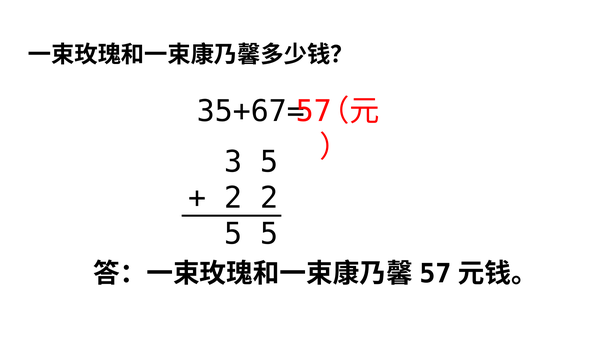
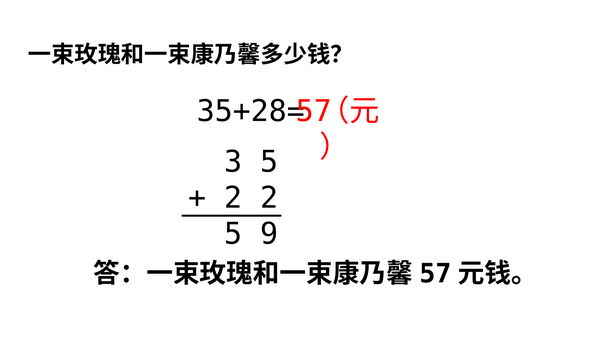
35+67=: 35+67= -> 35+28= (251, 111)
5 5: 5 -> 9 (269, 234)
